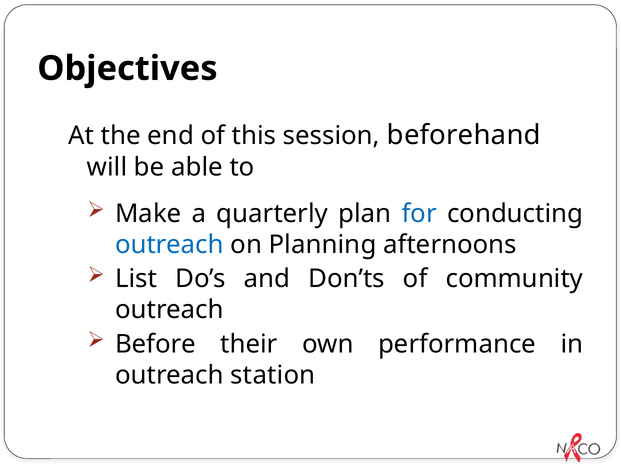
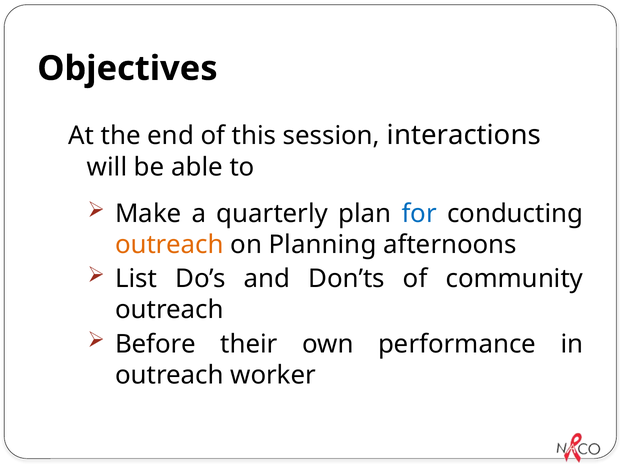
beforehand: beforehand -> interactions (464, 135)
outreach colour: blue -> orange (169, 245)
station: station -> worker (273, 376)
